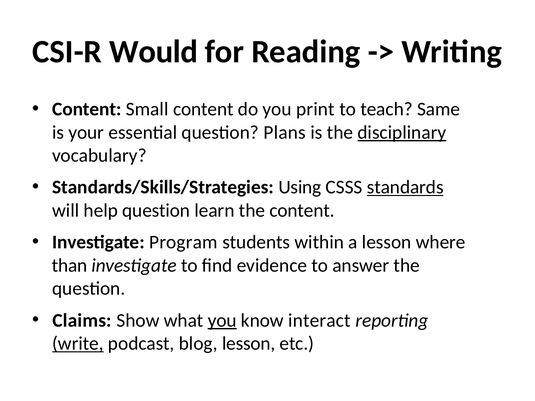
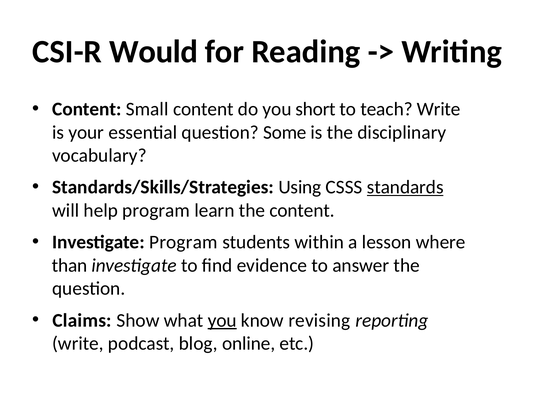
print: print -> short (316, 109)
teach Same: Same -> Write (439, 109)
Plans: Plans -> Some (285, 132)
disciplinary underline: present -> none (402, 132)
help question: question -> program (156, 211)
interact: interact -> revising (319, 321)
write underline: present -> none (78, 344)
blog lesson: lesson -> online (249, 344)
